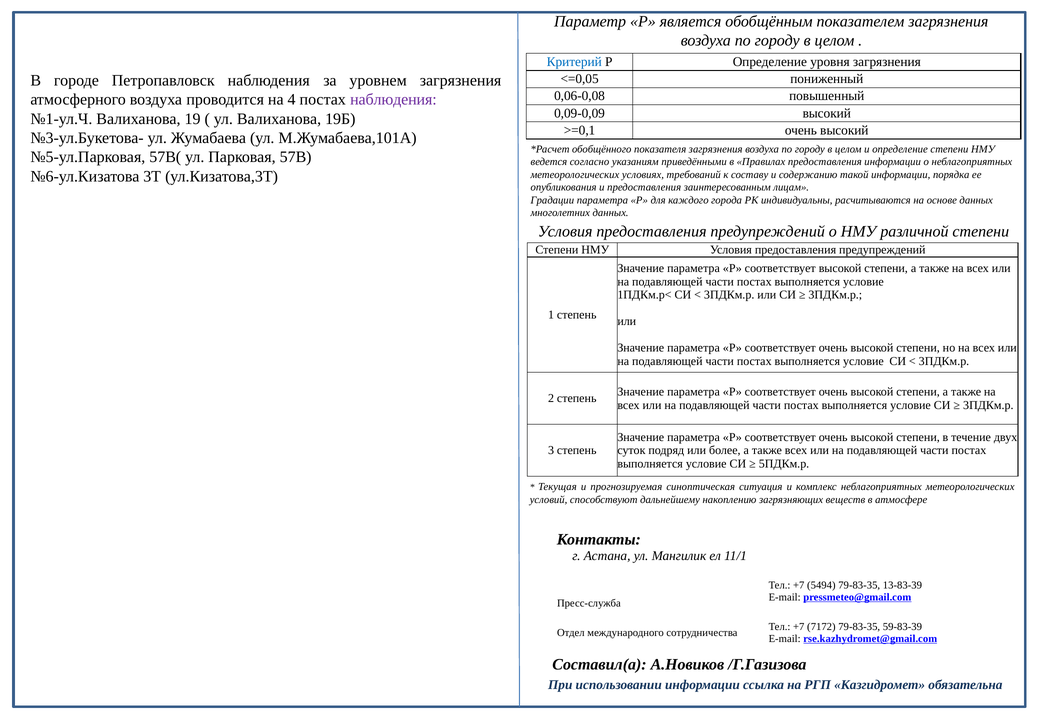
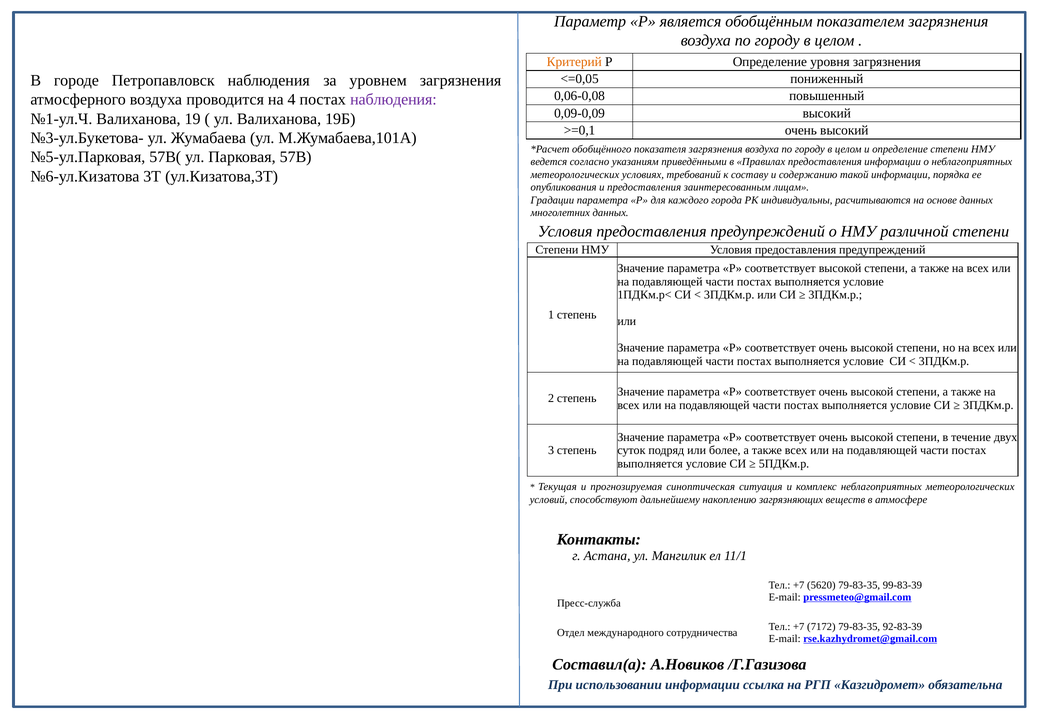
Критерий colour: blue -> orange (574, 62)
5494: 5494 -> 5620 (821, 586)
13-83-39: 13-83-39 -> 99-83-39 (902, 586)
59-83-39: 59-83-39 -> 92-83-39 (902, 627)
